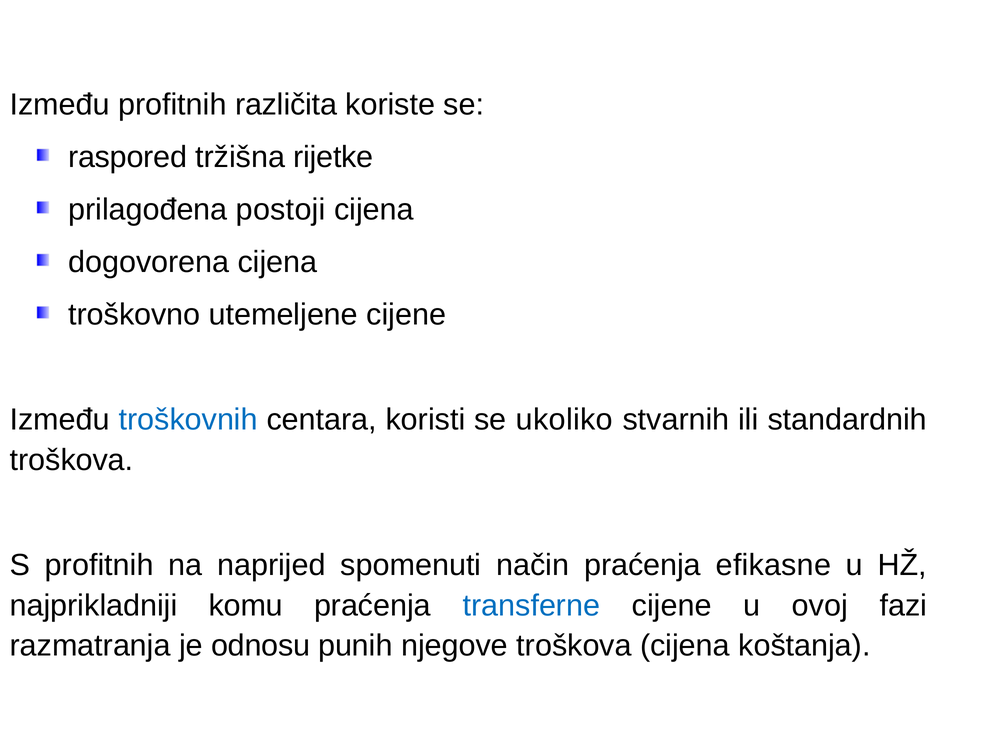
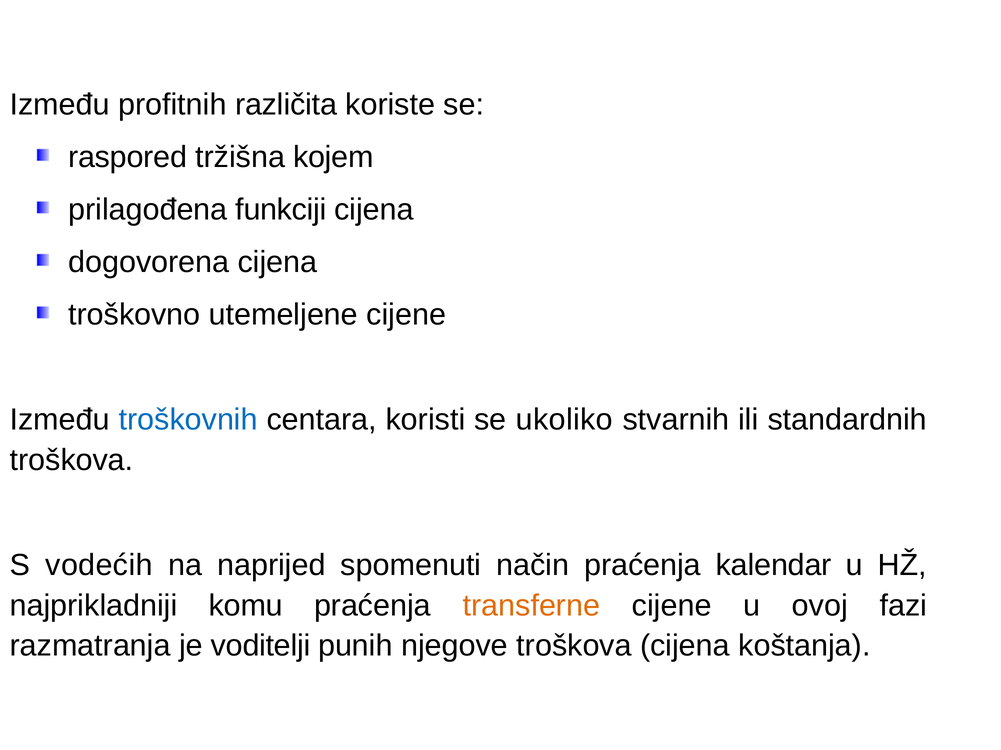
rijetke: rijetke -> kojem (333, 157)
postoji: postoji -> funkciji (281, 210)
S profitnih: profitnih -> vodećih (99, 566)
efikasne: efikasne -> kalendar (774, 566)
transferne colour: blue -> orange (531, 606)
odnosu: odnosu -> voditelji (261, 646)
